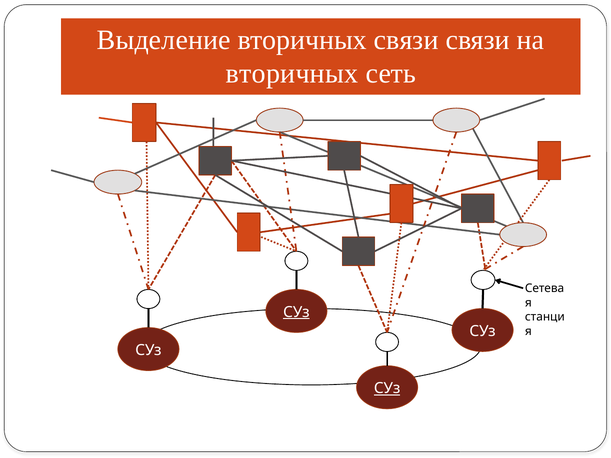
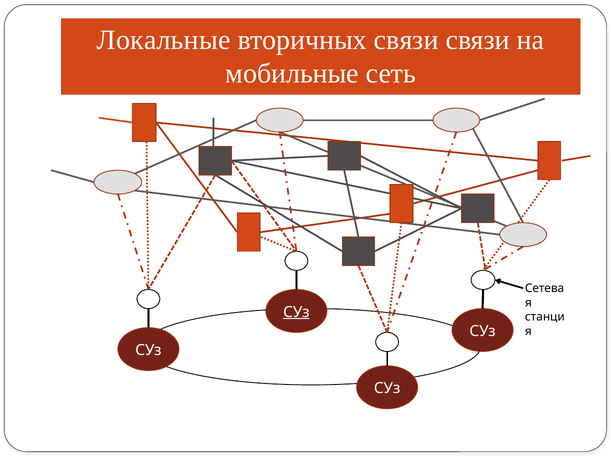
Выделение: Выделение -> Локальные (164, 40)
вторичных: вторичных -> мобильные (292, 74)
СУз underline: present -> none (387, 389)
